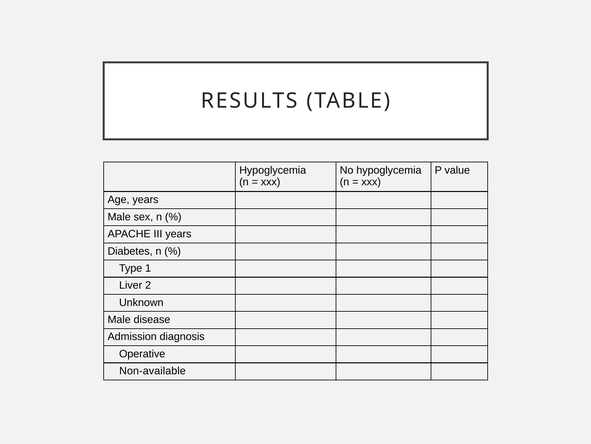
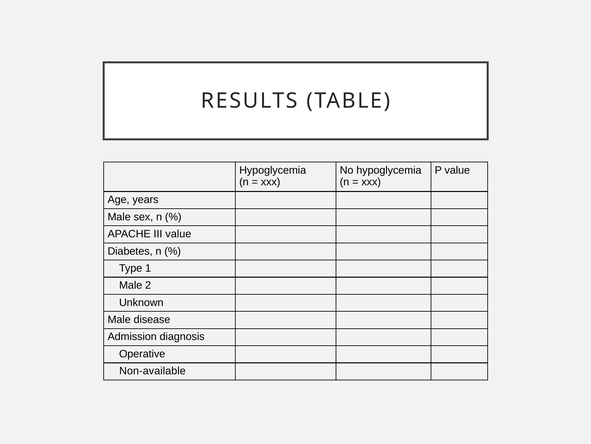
III years: years -> value (178, 234)
Liver: Liver -> Male (131, 285)
